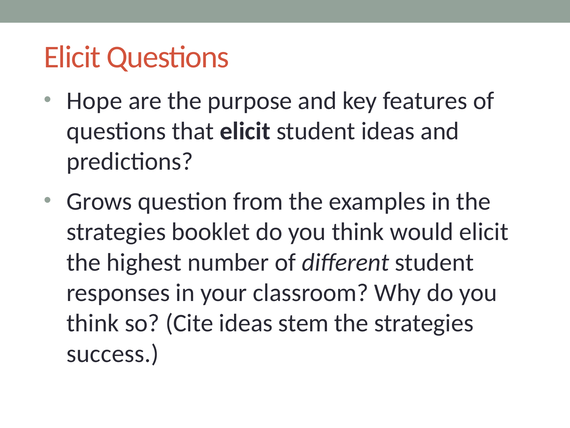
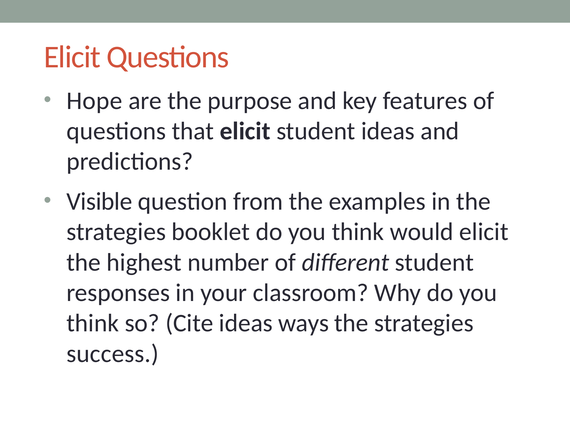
Grows: Grows -> Visible (99, 201)
stem: stem -> ways (303, 323)
